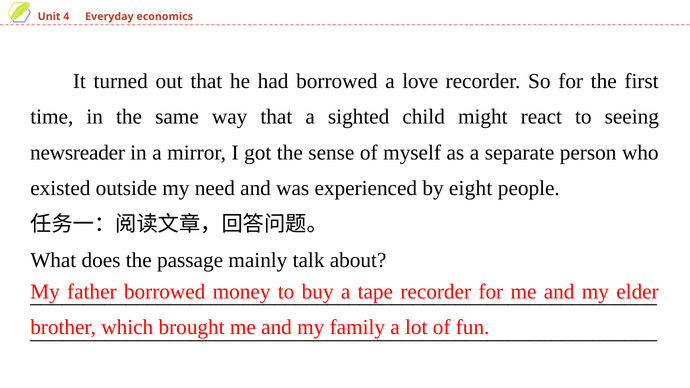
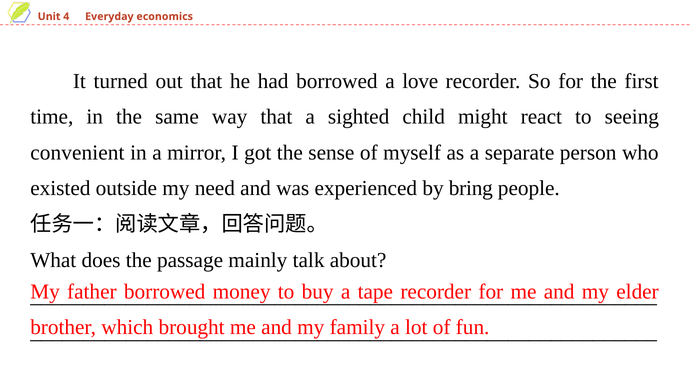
newsreader: newsreader -> convenient (77, 153)
eight: eight -> bring (471, 188)
